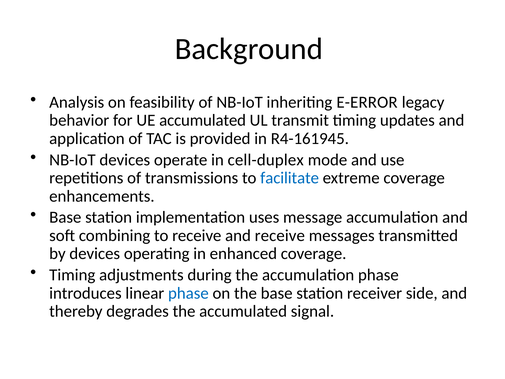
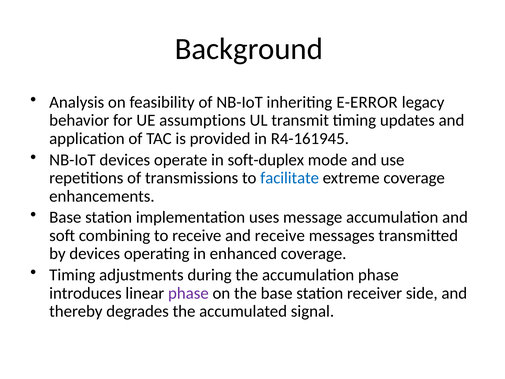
UE accumulated: accumulated -> assumptions (203, 120)
cell-duplex: cell-duplex -> soft-duplex (266, 160)
phase colour: blue -> purple (188, 293)
